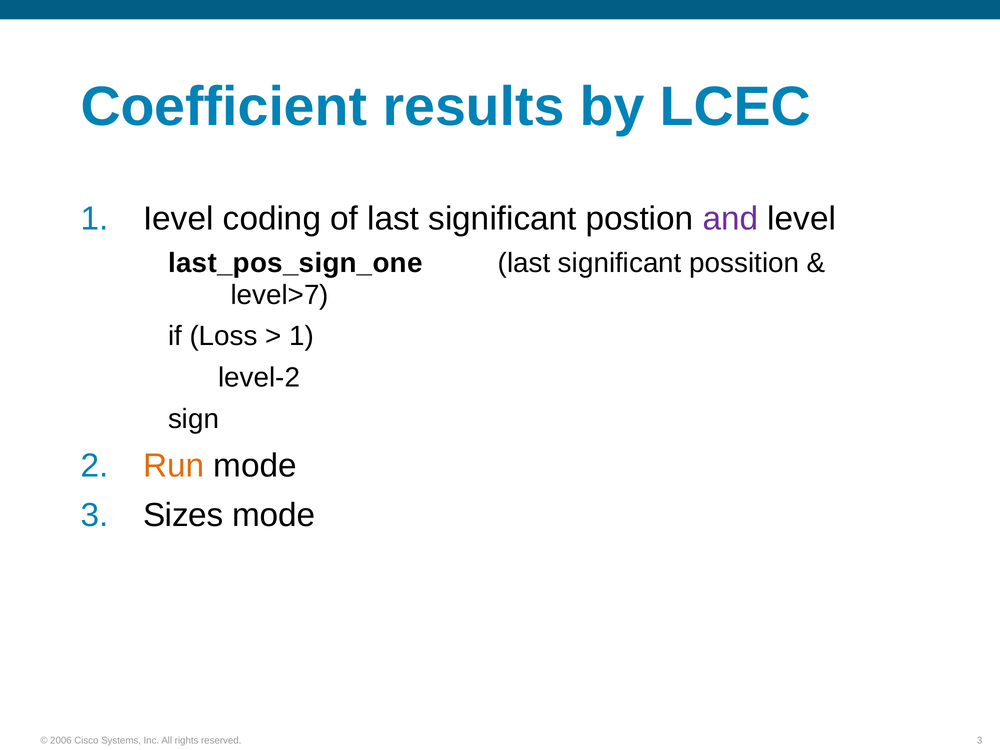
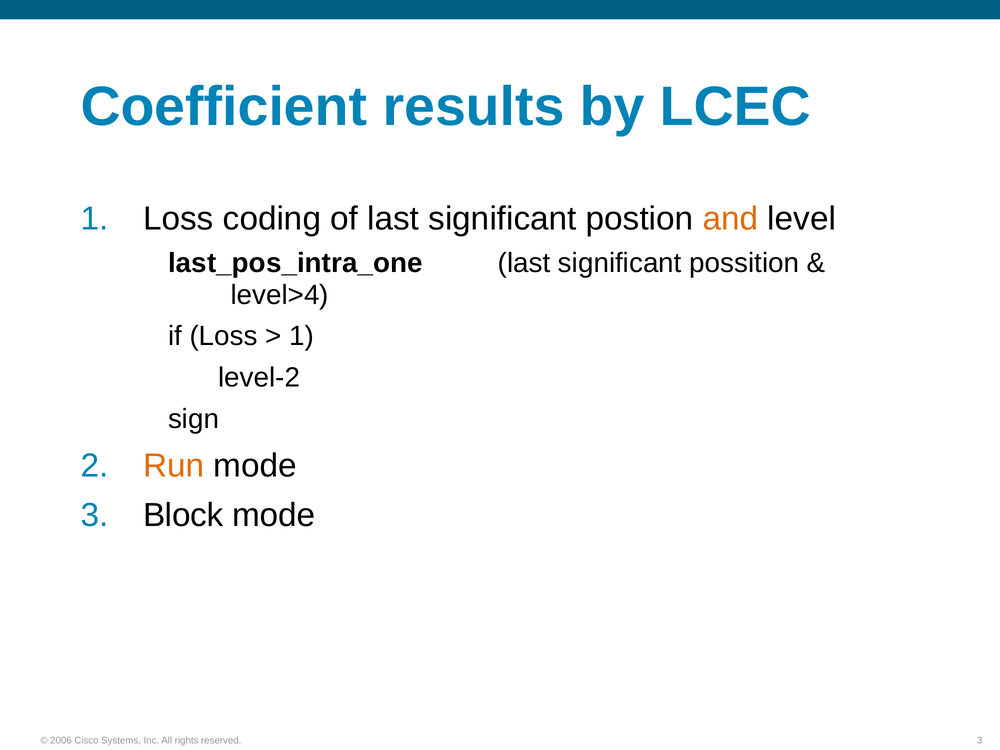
1 Ievel: Ievel -> Loss (178, 219)
and colour: purple -> orange (730, 219)
last_pos_sign_one: last_pos_sign_one -> last_pos_intra_one (296, 263)
level>7: level>7 -> level>4 (280, 295)
Sizes: Sizes -> Block (183, 515)
